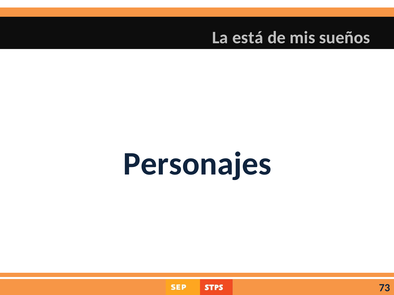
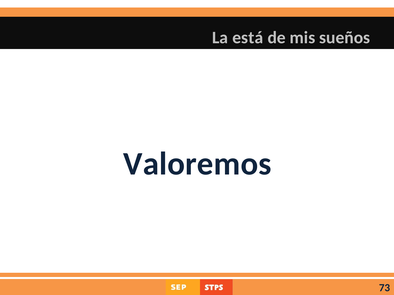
Personajes: Personajes -> Valoremos (197, 164)
